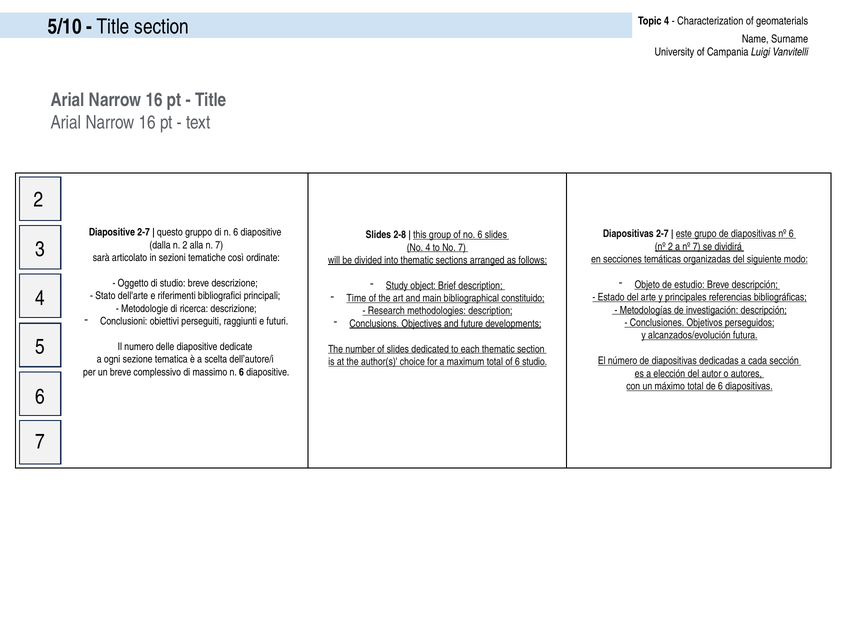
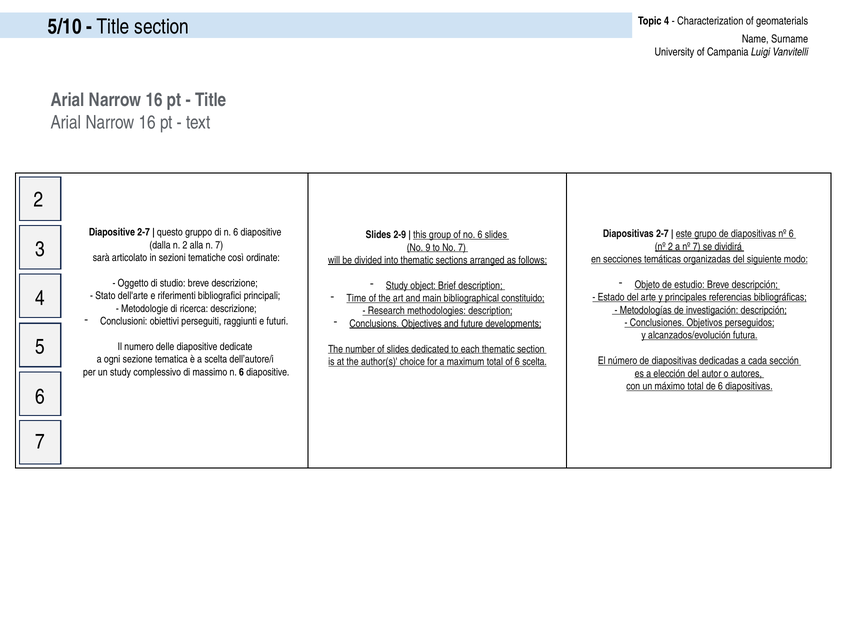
2-8: 2-8 -> 2-9 (400, 235)
No 4: 4 -> 9 (428, 248)
6 studio: studio -> scelta (535, 362)
un breve: breve -> study (121, 372)
